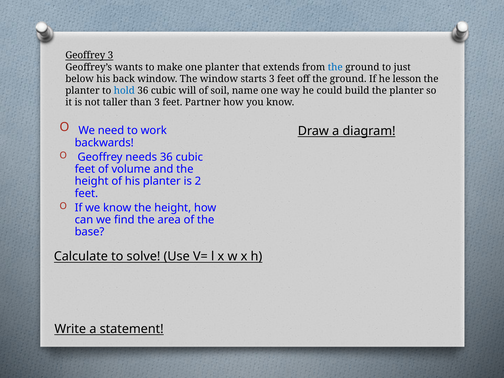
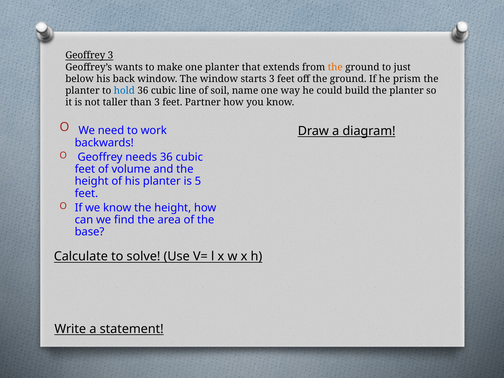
the colour: blue -> orange (335, 67)
lesson: lesson -> prism (407, 79)
will: will -> line (187, 91)
2: 2 -> 5 (198, 181)
